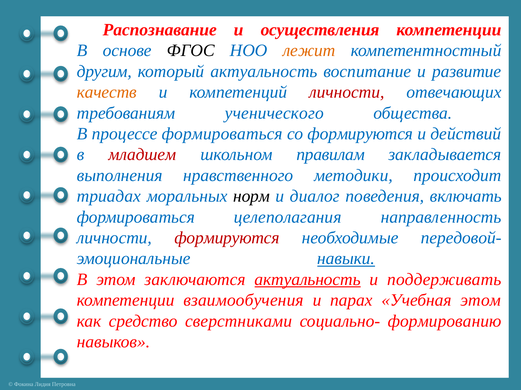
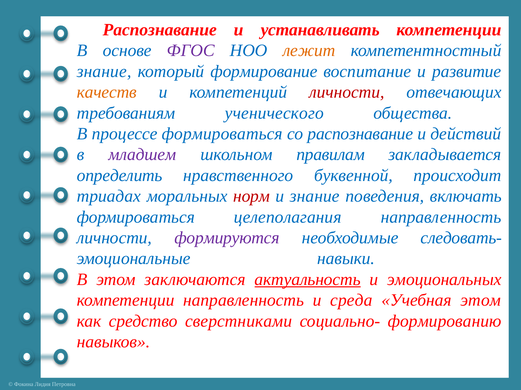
осуществления: осуществления -> устанавливать (320, 30)
ФГОС colour: black -> purple (191, 51)
другим: другим -> знание (104, 72)
который актуальность: актуальность -> формирование (264, 72)
со формируются: формируются -> распознавание (360, 134)
младшем colour: red -> purple (142, 155)
выполнения: выполнения -> определить (120, 176)
методики: методики -> буквенной (353, 176)
норм colour: black -> red (252, 197)
и диалог: диалог -> знание (315, 197)
формируются colour: red -> purple (227, 238)
передовой-: передовой- -> следовать- (461, 238)
навыки underline: present -> none (346, 259)
поддерживать: поддерживать -> эмоциональных (444, 280)
компетенции взаимообучения: взаимообучения -> направленность (244, 301)
парах: парах -> среда (351, 301)
